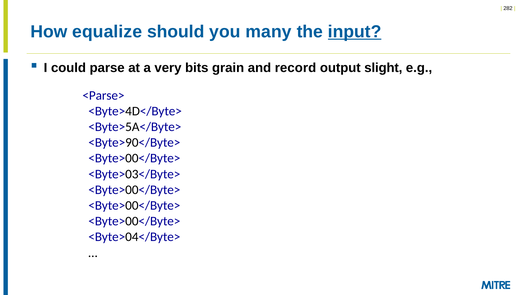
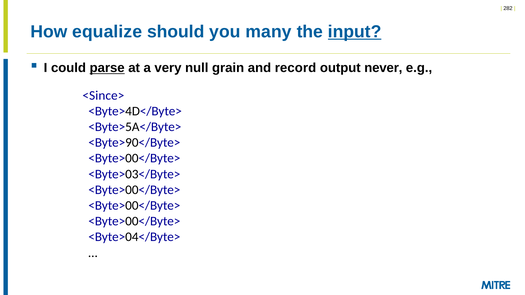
parse underline: none -> present (107, 68)
bits: bits -> null (197, 68)
slight: slight -> never (383, 68)
<Parse>: <Parse> -> <Since> (103, 95)
